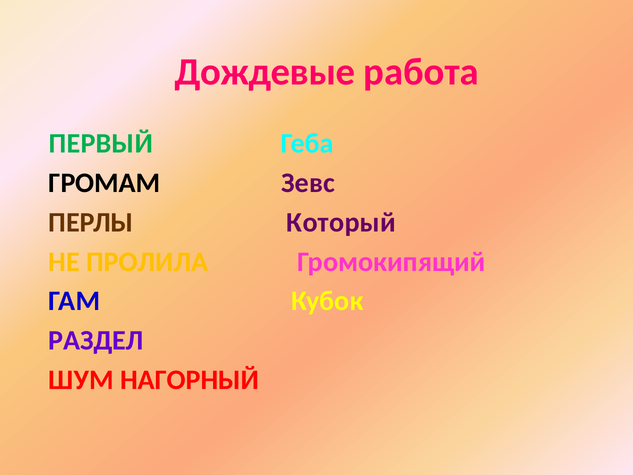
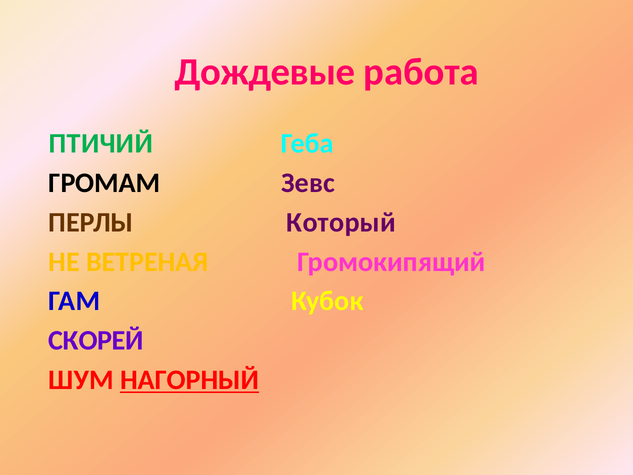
ПЕРВЫЙ: ПЕРВЫЙ -> ПТИЧИЙ (101, 143)
ПРОЛИЛА: ПРОЛИЛА -> ВЕТРЕНАЯ (147, 262)
РАЗДЕЛ: РАЗДЕЛ -> СКОРЕЙ (96, 340)
НАГОРНЫЙ underline: none -> present (189, 380)
